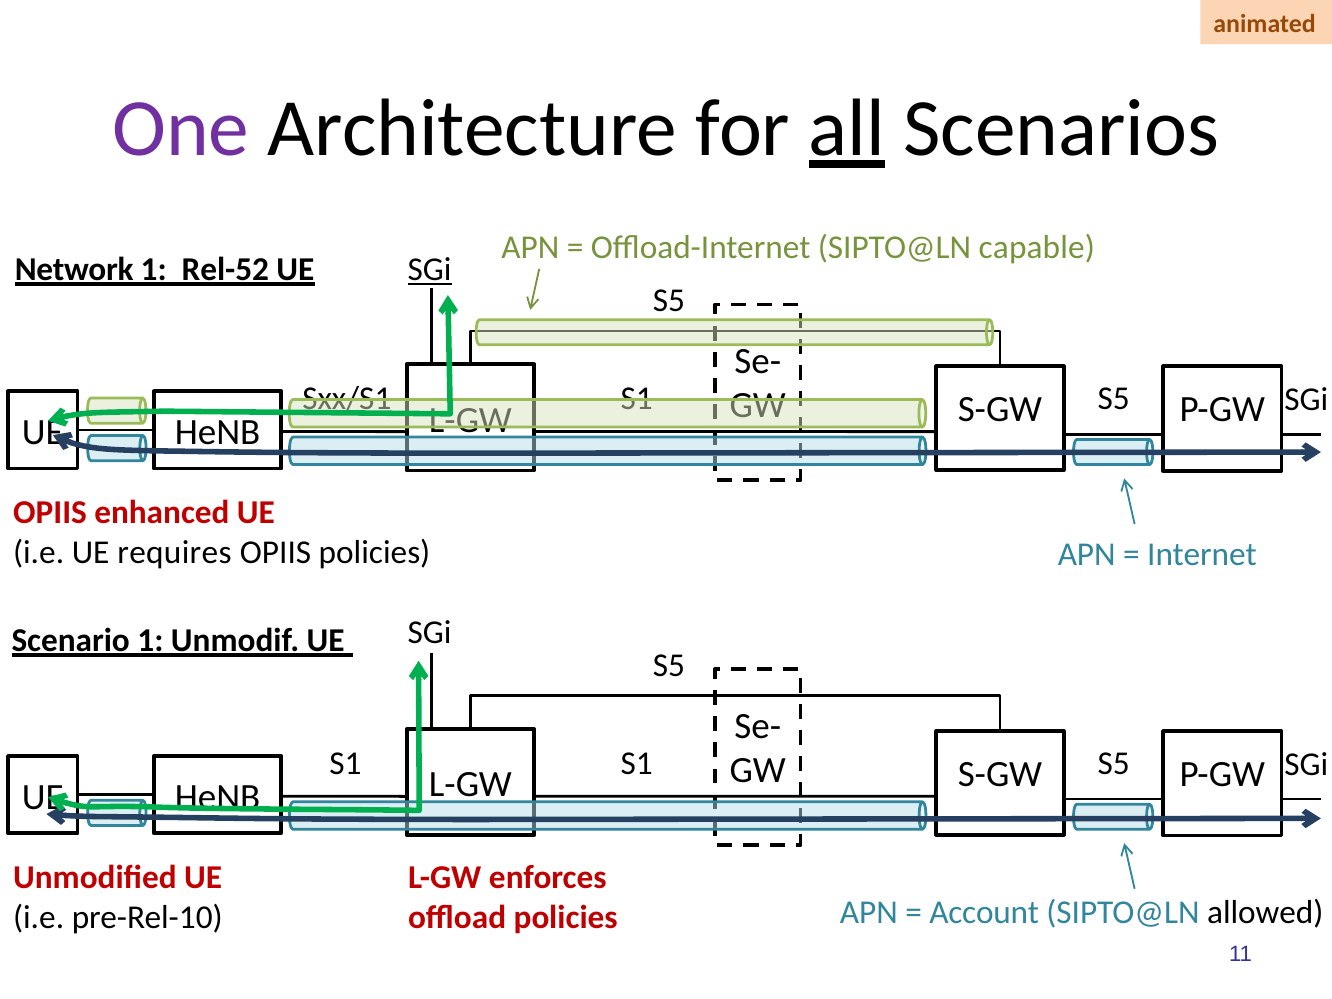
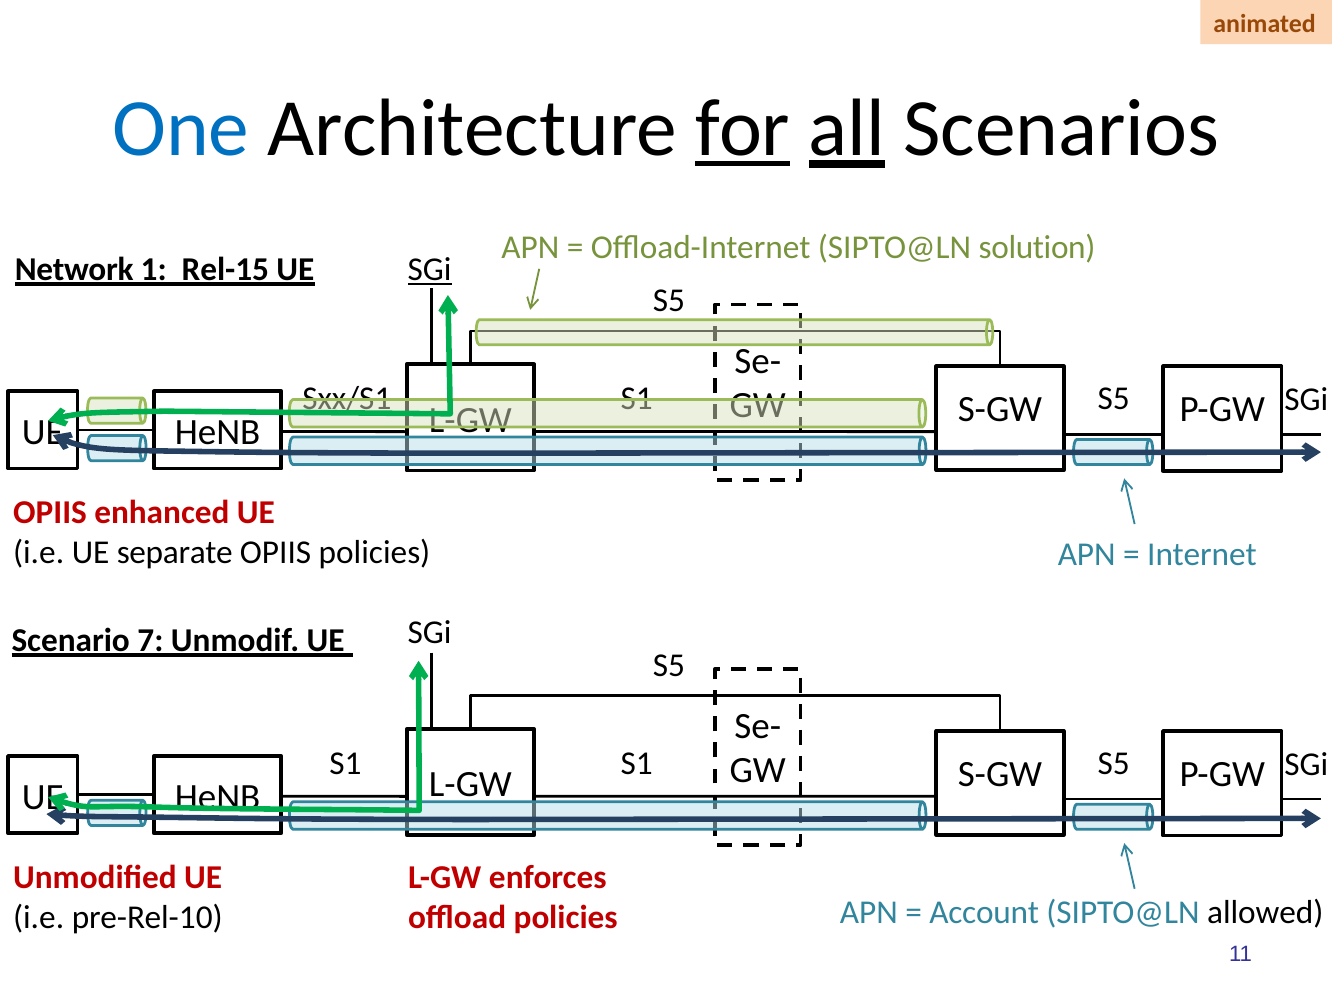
One colour: purple -> blue (181, 129)
for underline: none -> present (743, 129)
capable: capable -> solution (1037, 247)
Rel-52: Rel-52 -> Rel-15 (225, 269)
requires: requires -> separate (175, 552)
Scenario 1: 1 -> 7 (150, 640)
